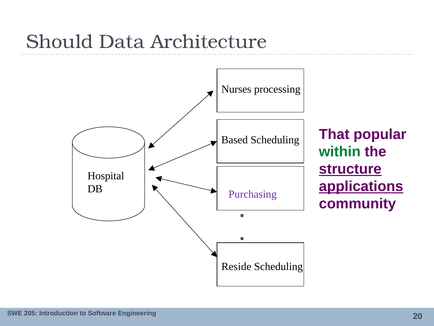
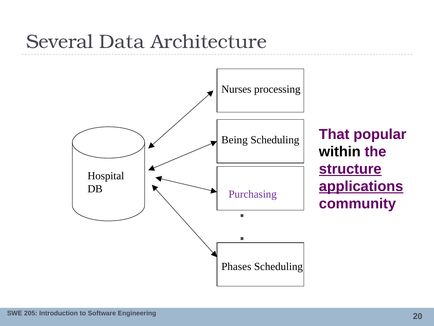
Should: Should -> Several (60, 42)
Based: Based -> Being (235, 140)
within colour: green -> black (340, 151)
Reside: Reside -> Phases (236, 266)
